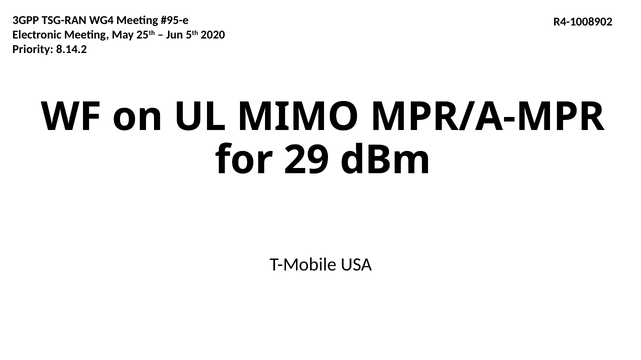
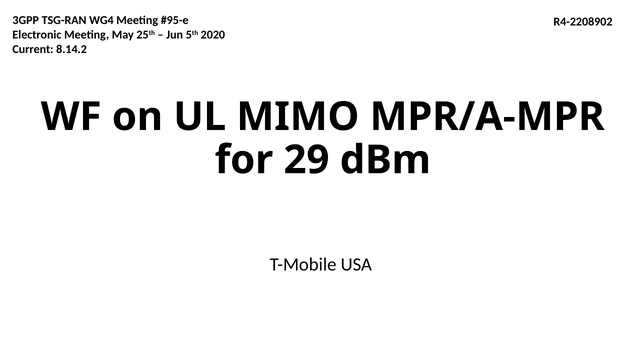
R4-1008902: R4-1008902 -> R4-2208902 (583, 22)
Priority: Priority -> Current (33, 49)
